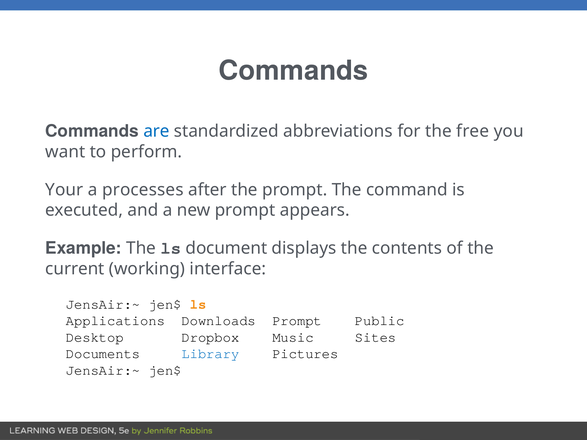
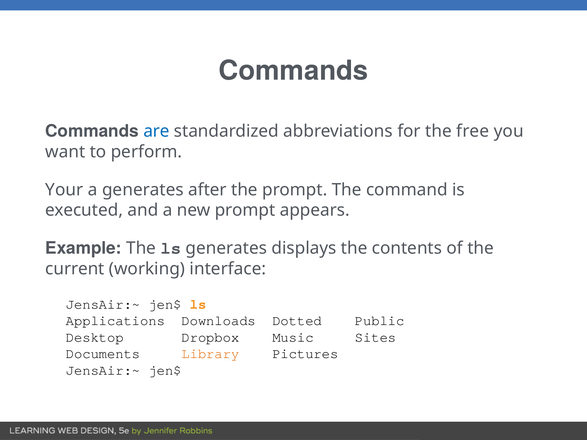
a processes: processes -> generates (143, 190)
ls document: document -> generates (226, 248)
Downloads Prompt: Prompt -> Dotted (297, 321)
Library colour: blue -> orange (210, 354)
